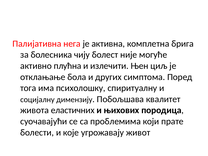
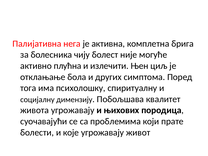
живота еластичних: еластичних -> угрожавају (73, 110)
